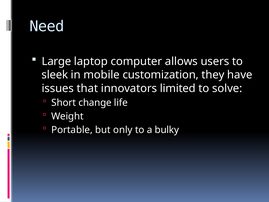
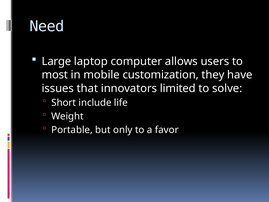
sleek: sleek -> most (55, 75)
change: change -> include (95, 103)
bulky: bulky -> favor (167, 130)
